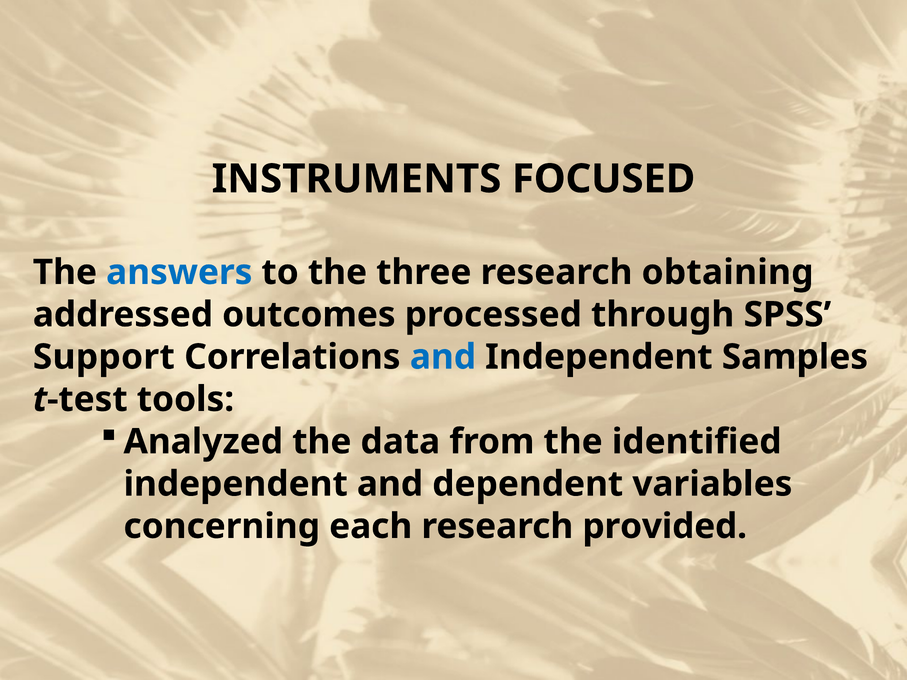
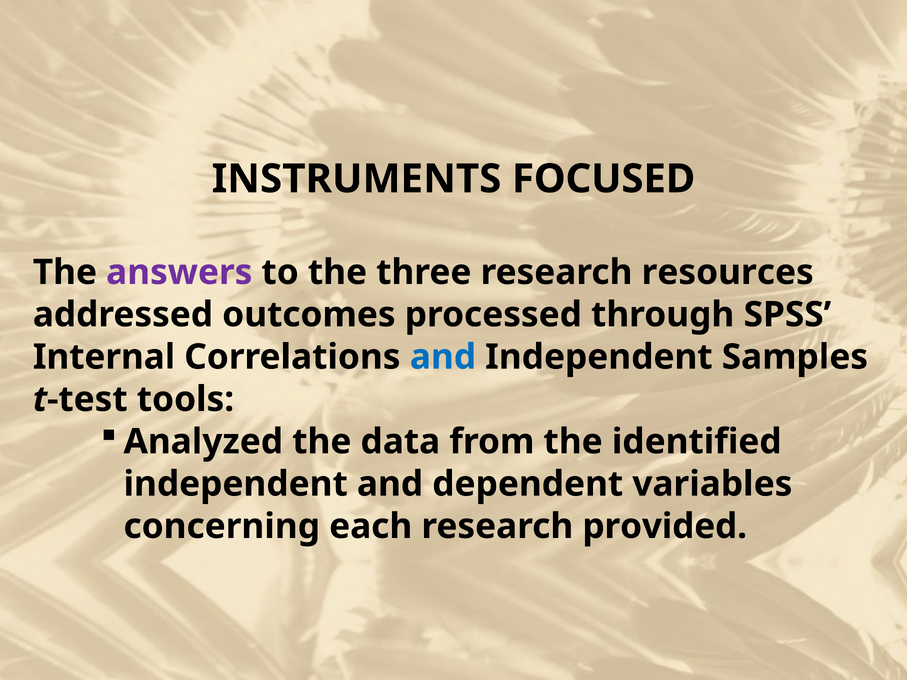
answers colour: blue -> purple (179, 272)
obtaining: obtaining -> resources (728, 272)
Support: Support -> Internal (104, 357)
